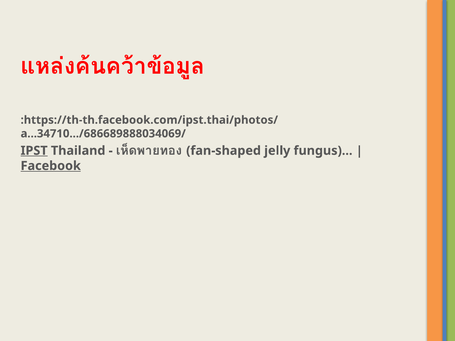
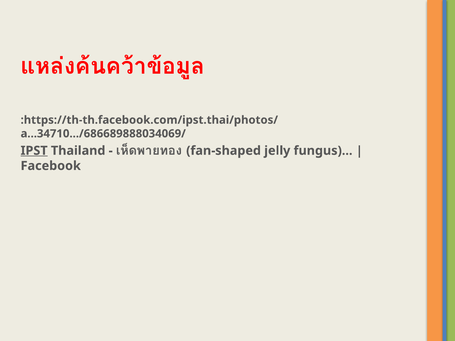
Facebook underline: present -> none (51, 166)
